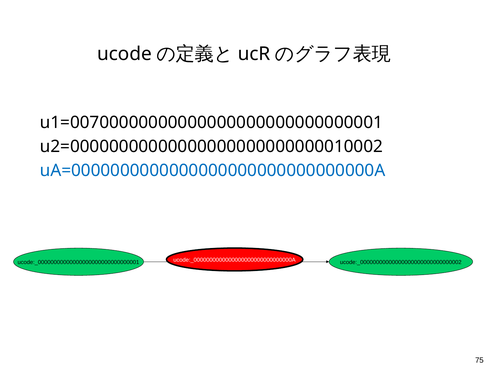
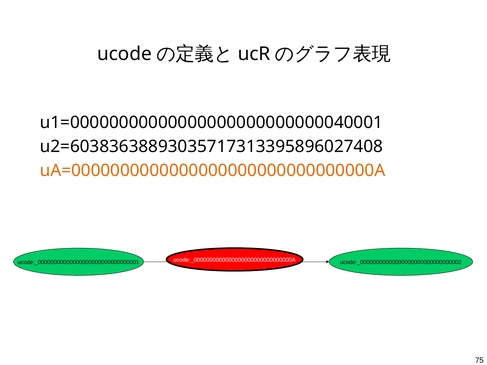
u1=00700000000000000000000000000001: u1=00700000000000000000000000000001 -> u1=00000000000000000000000000040001 (211, 123)
u2=00000000000000000000000000010002: u2=00000000000000000000000000010002 -> u2=60383638893035717313395896027408 (211, 147)
uA=0000000000000000000000000000000A colour: blue -> orange (213, 170)
